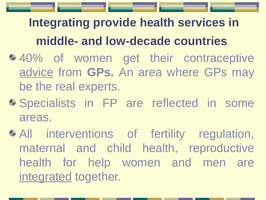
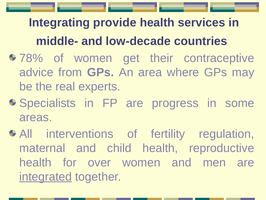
40%: 40% -> 78% (31, 58)
advice underline: present -> none (36, 72)
reflected: reflected -> progress (175, 103)
help: help -> over (99, 162)
